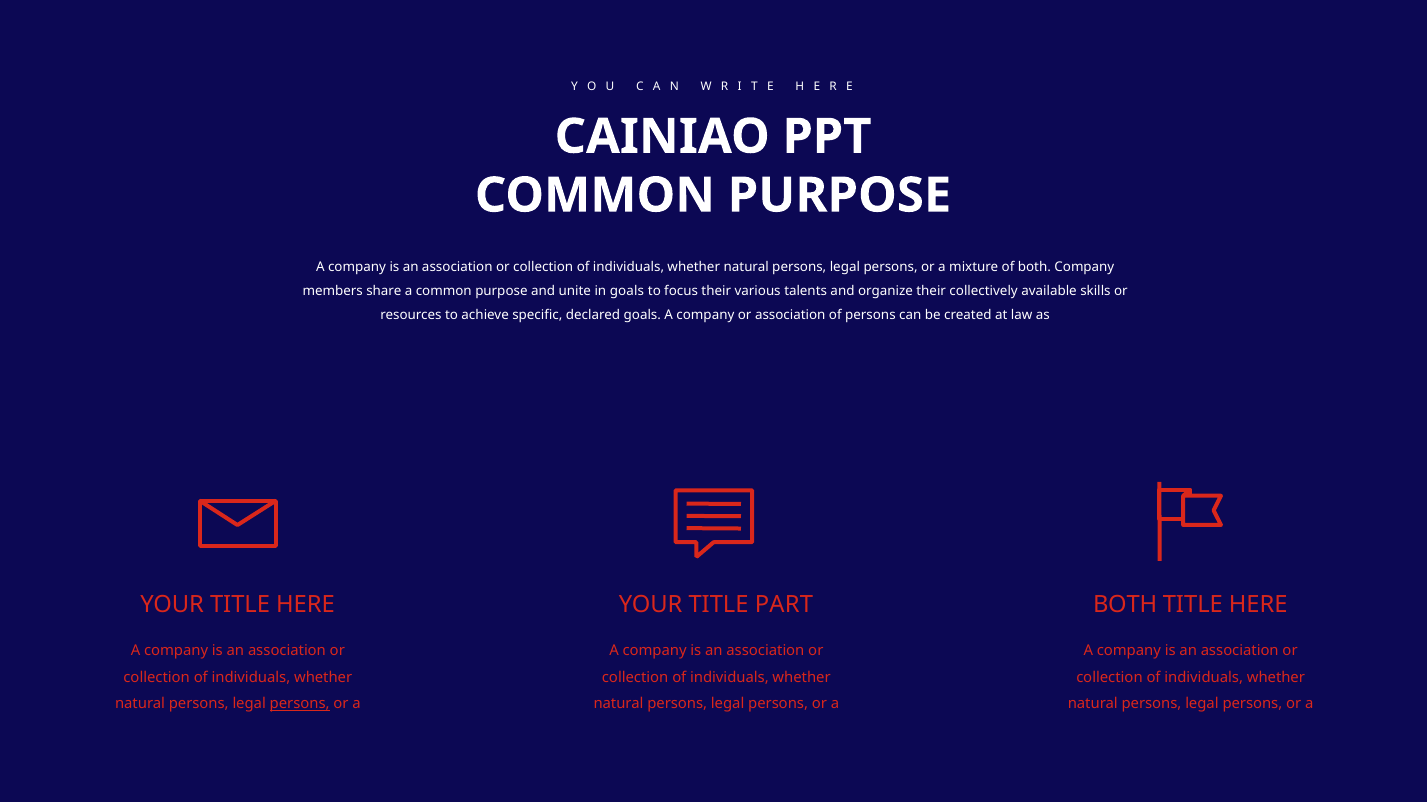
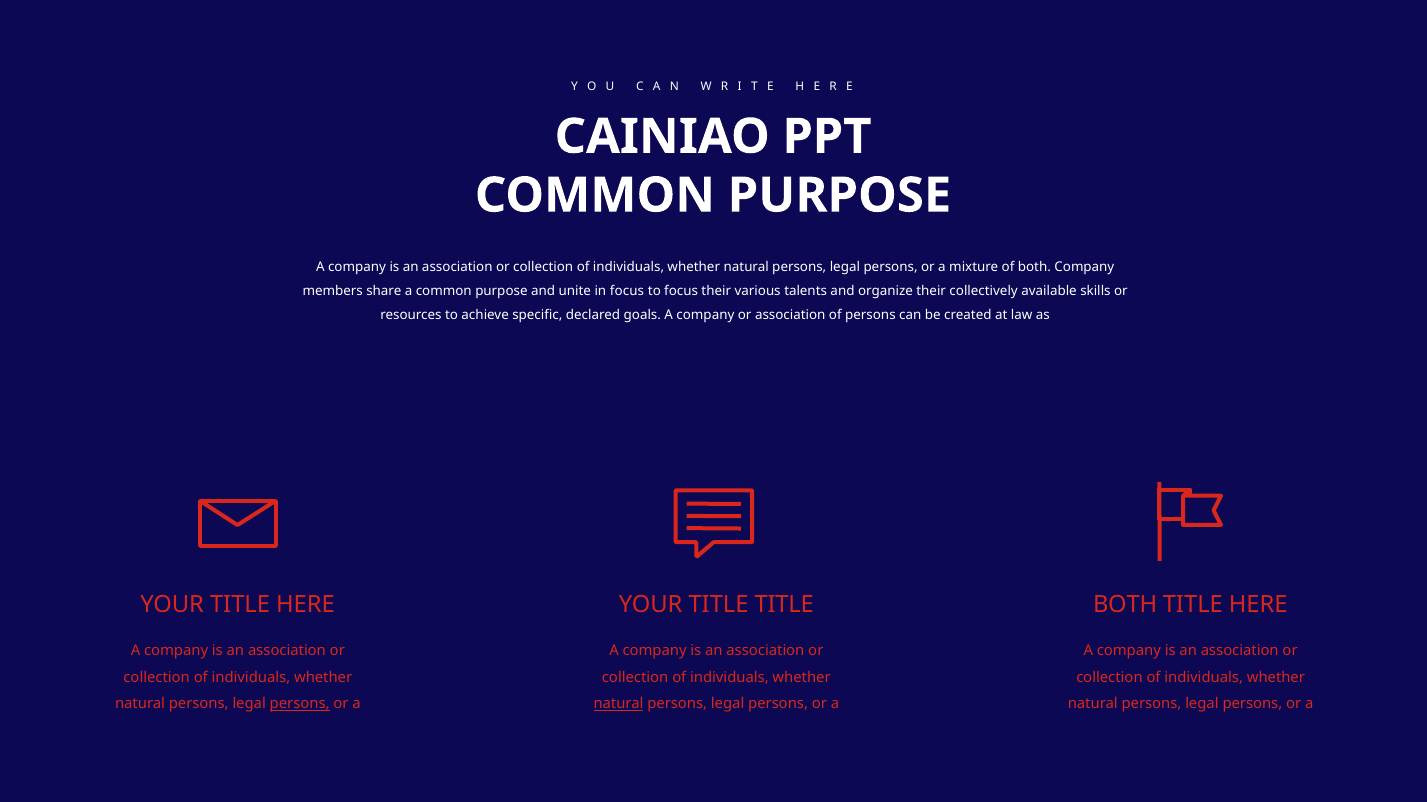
in goals: goals -> focus (627, 291)
TITLE PART: PART -> TITLE (784, 605)
natural underline: none -> present (619, 704)
